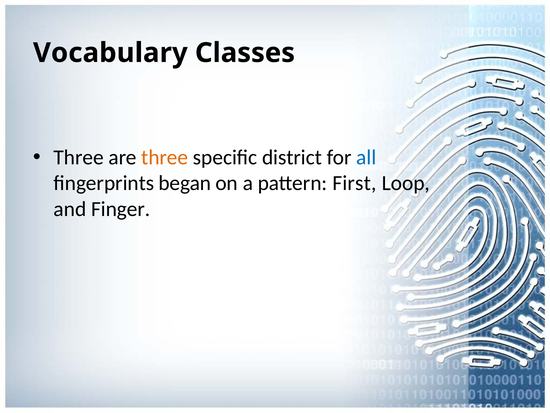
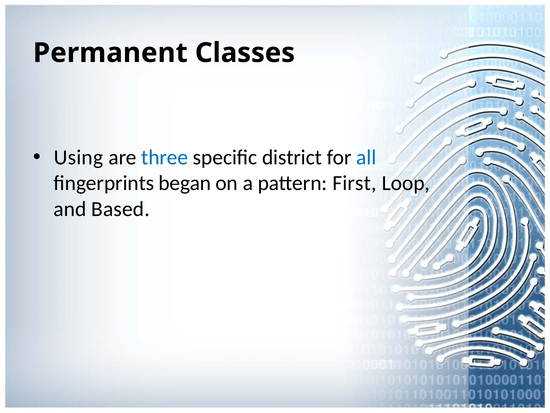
Vocabulary: Vocabulary -> Permanent (110, 53)
Three: Three -> Using (79, 157)
three colour: orange -> blue (165, 157)
Finger: Finger -> Based (121, 209)
